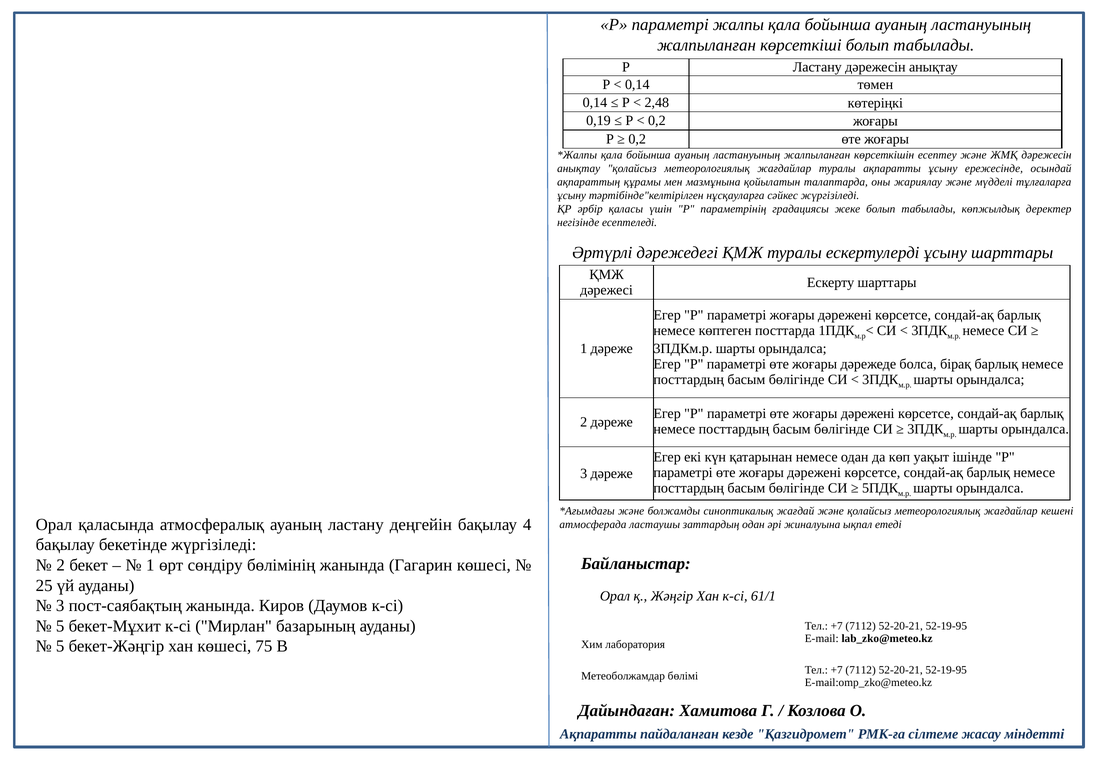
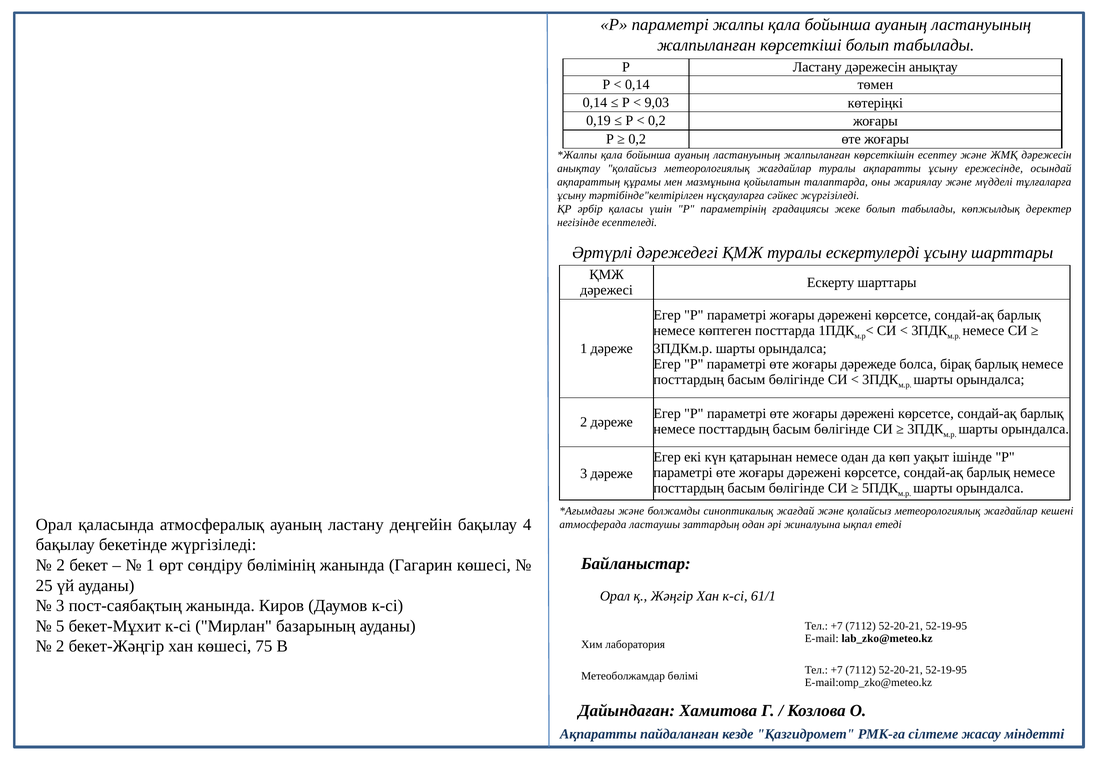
2,48: 2,48 -> 9,03 (657, 103)
5: 5 -> 2 (60, 646)
